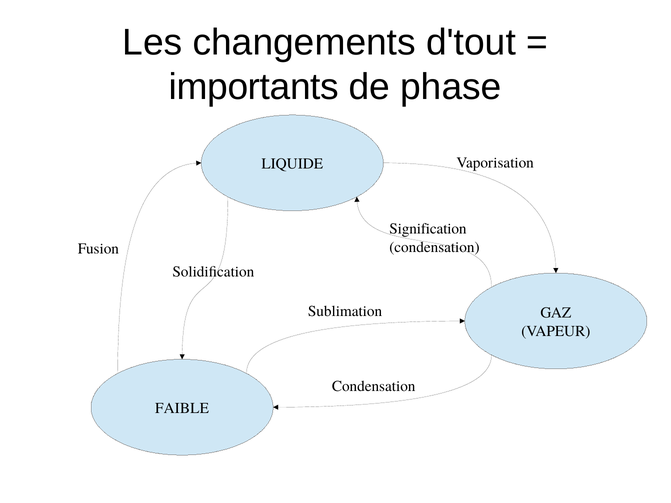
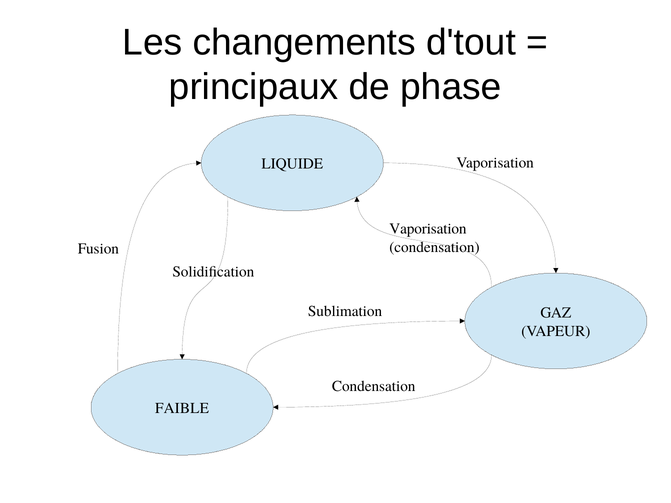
importants: importants -> principaux (254, 87)
Signification: Signification -> Vaporisation (428, 229)
